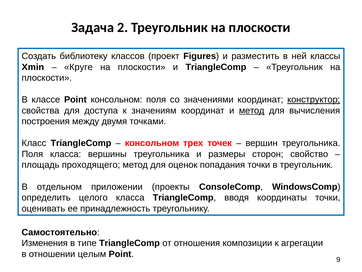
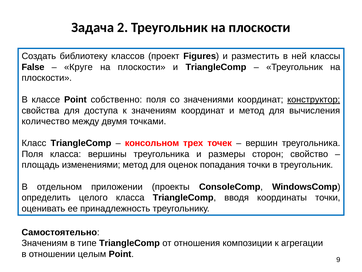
Xmin: Xmin -> False (33, 67)
Point консольном: консольном -> собственно (116, 100)
метод underline: present -> none (252, 110)
построения: построения -> количество (46, 121)
проходящего: проходящего -> изменениями (91, 165)
Изменения: Изменения -> Значениям (45, 243)
